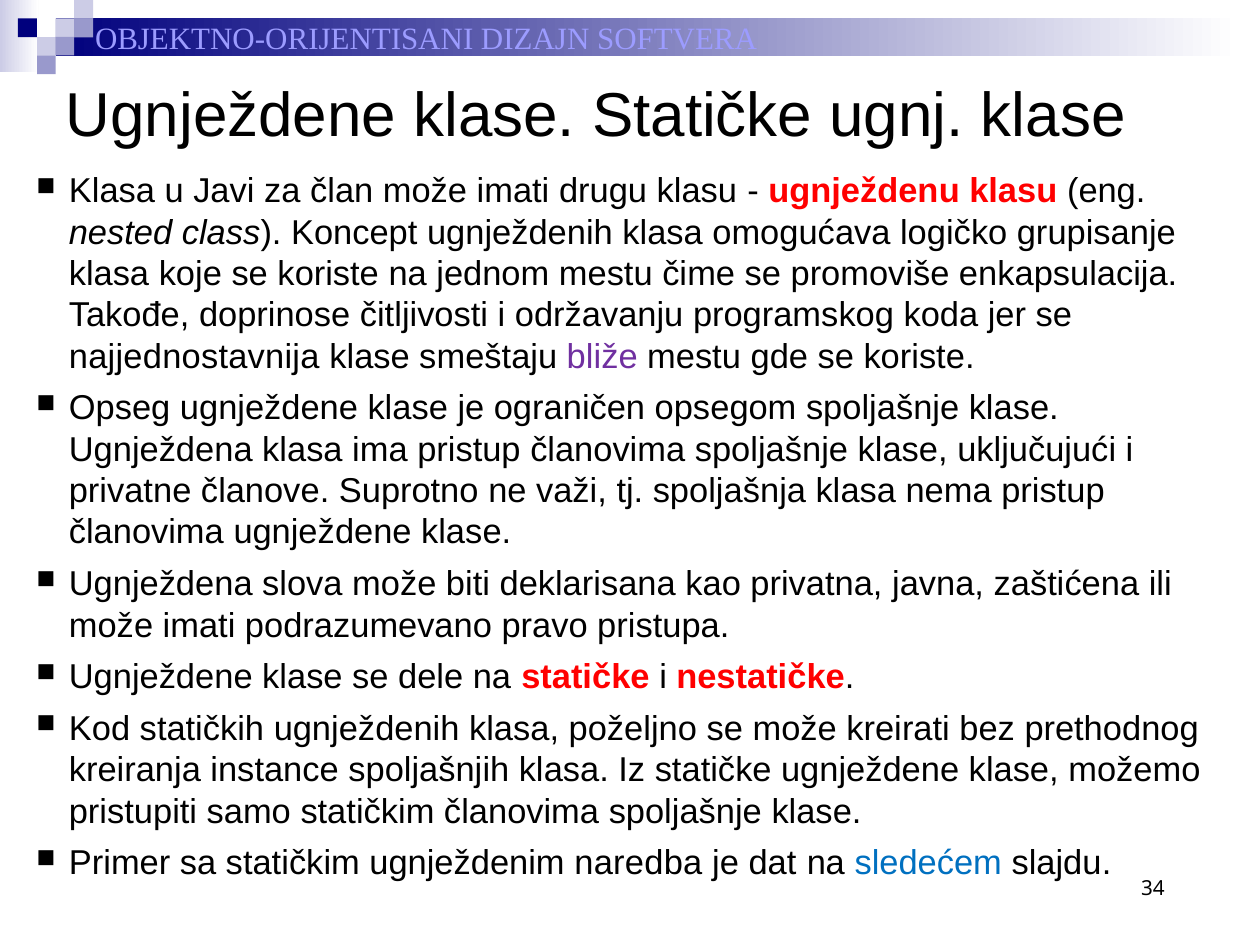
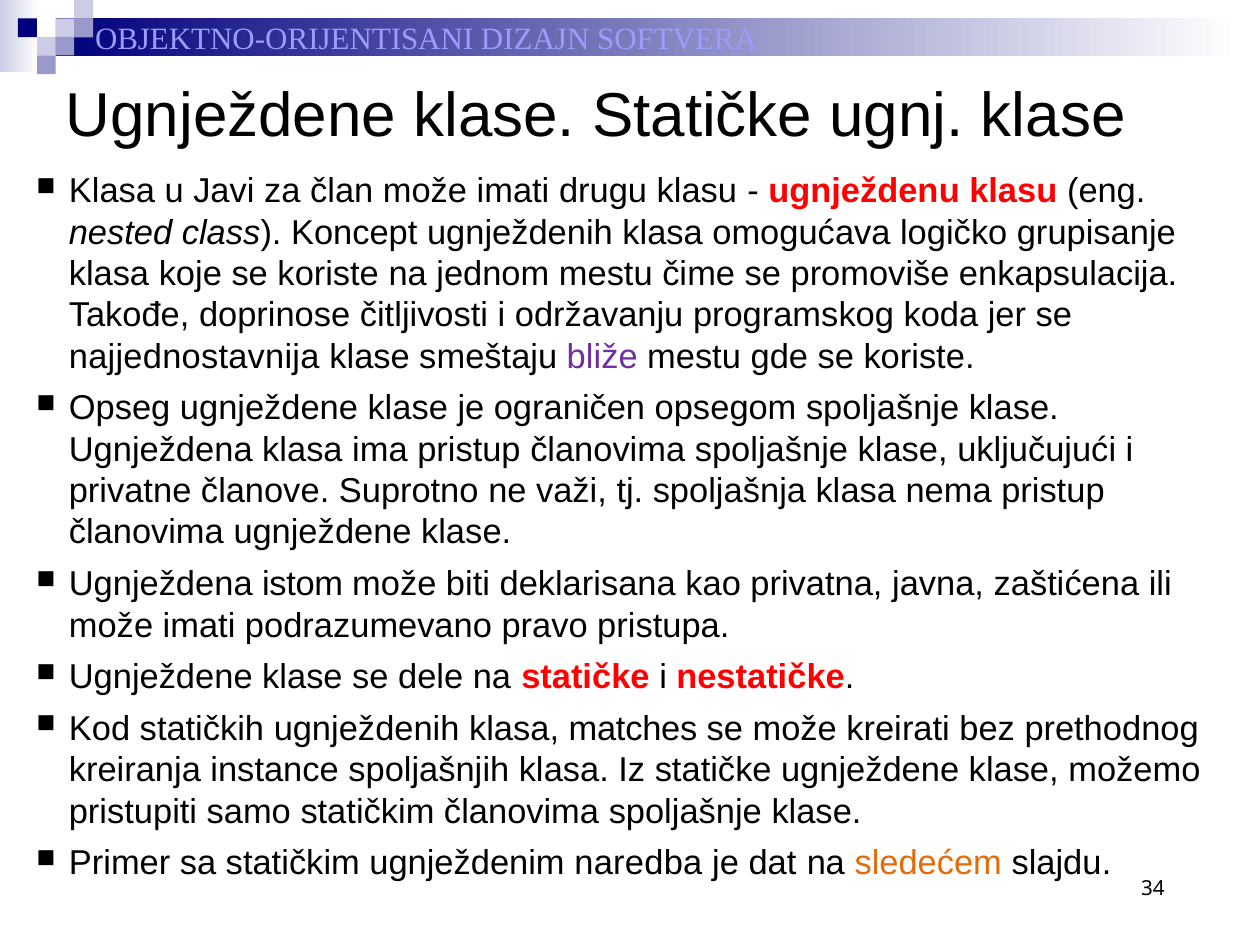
slova: slova -> istom (303, 584)
poželjno: poželjno -> matches (633, 728)
sledećem colour: blue -> orange (928, 863)
